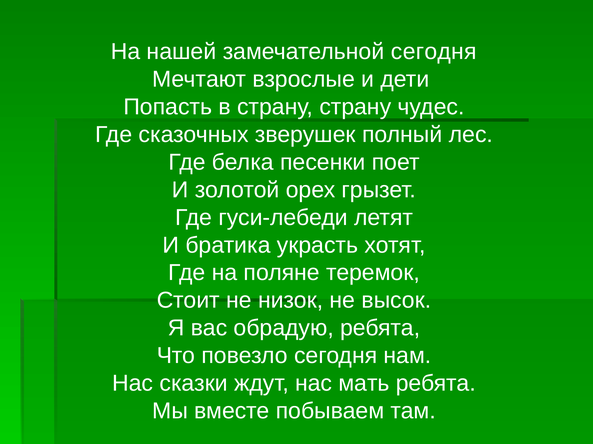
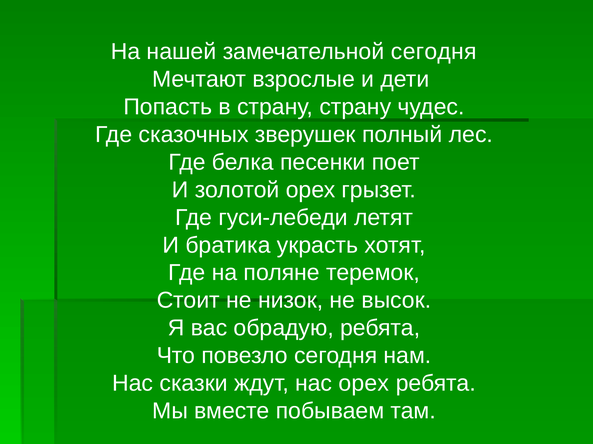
нас мать: мать -> орех (364, 384)
